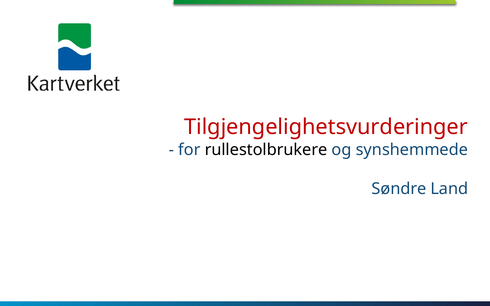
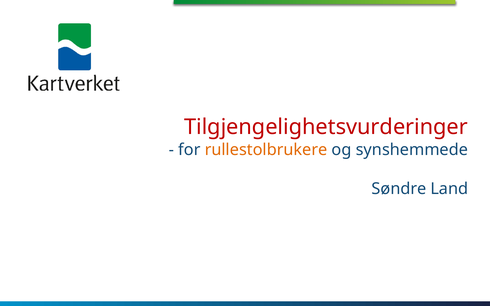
rullestolbrukere colour: black -> orange (266, 150)
